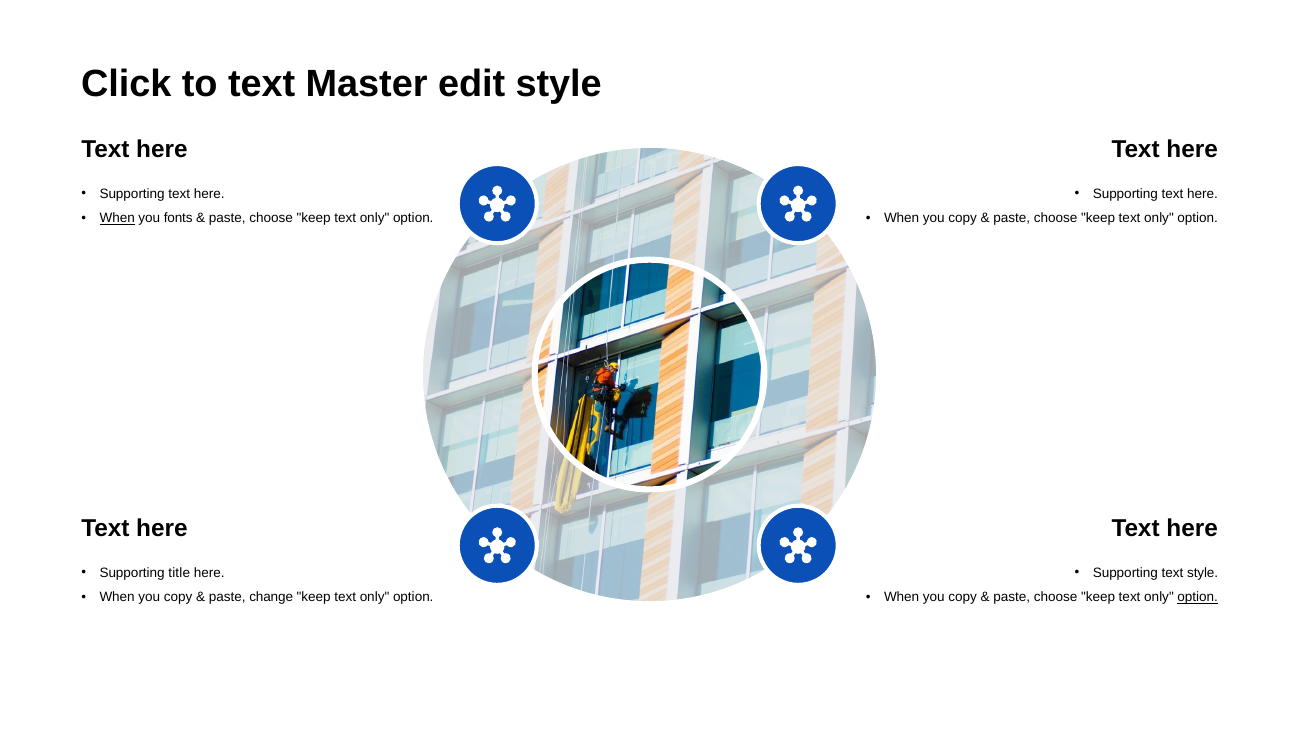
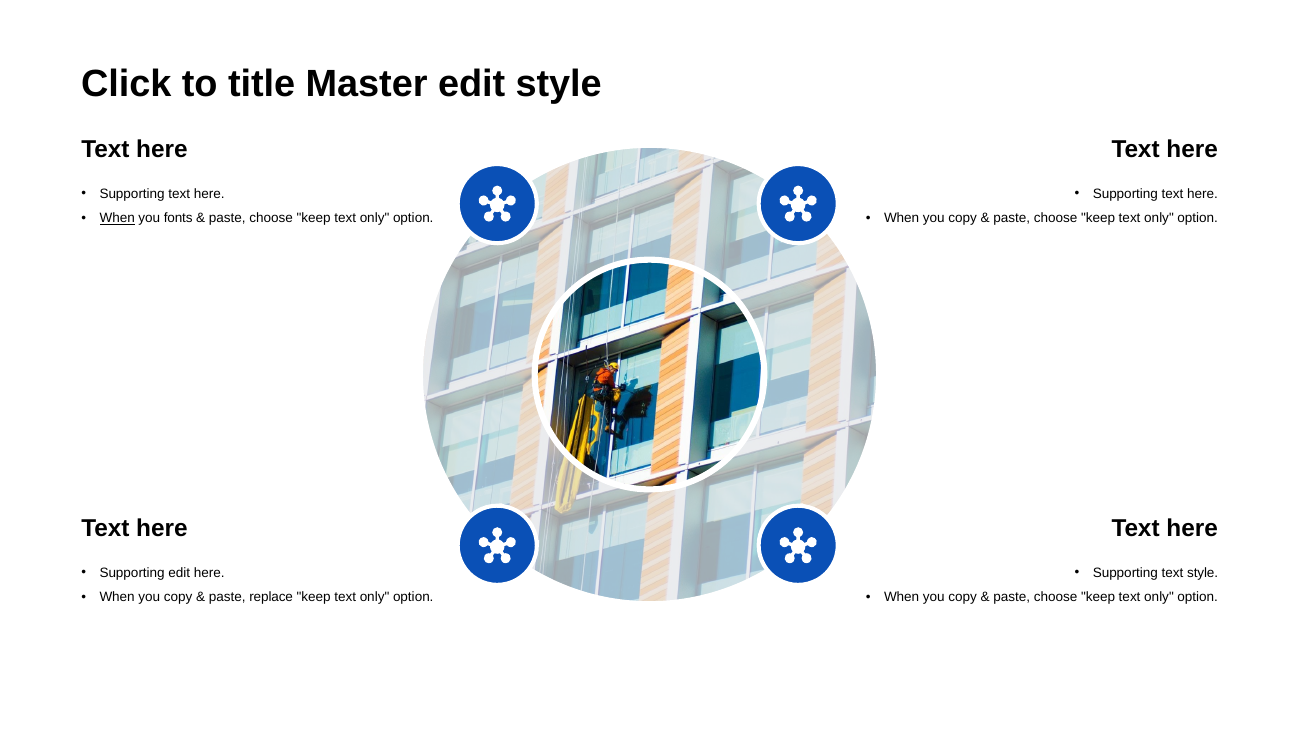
to text: text -> title (262, 84)
Supporting title: title -> edit (179, 573)
change: change -> replace (271, 597)
option underline: present -> none (1198, 597)
